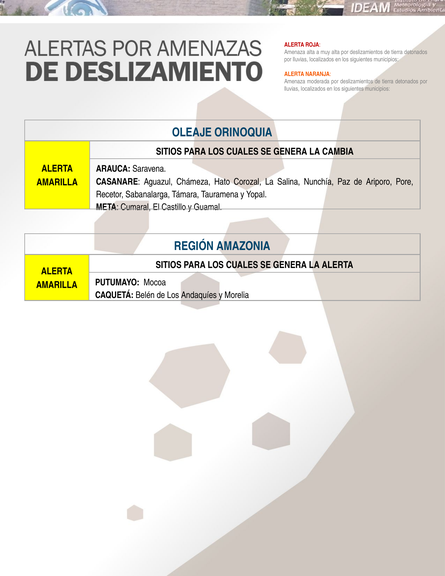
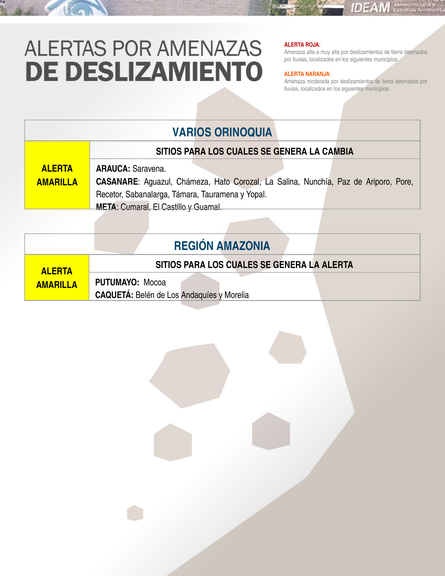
OLEAJE: OLEAJE -> VARIOS (192, 133)
